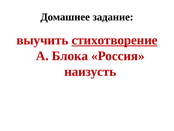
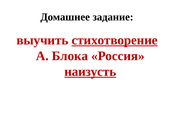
наизусть underline: none -> present (90, 71)
